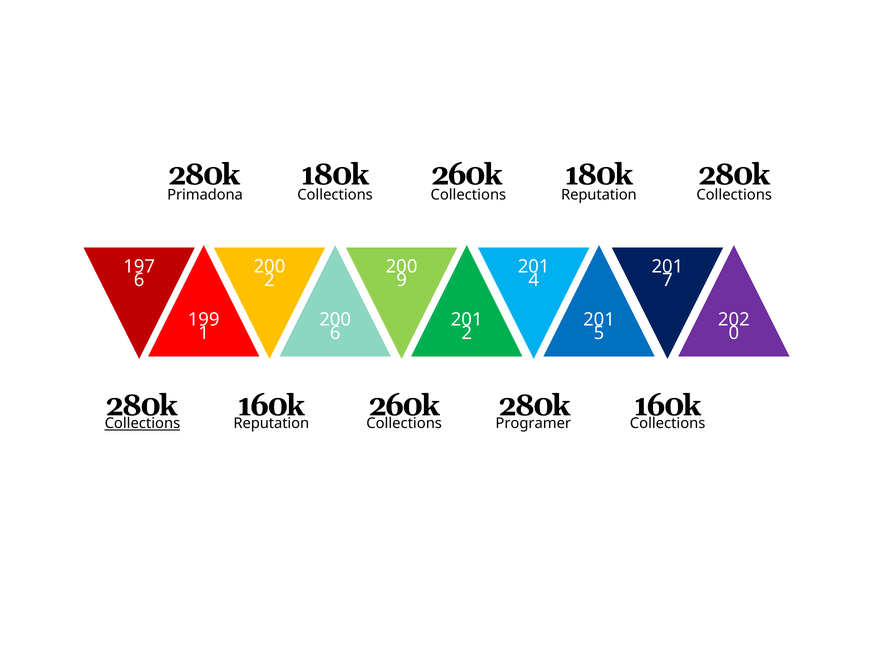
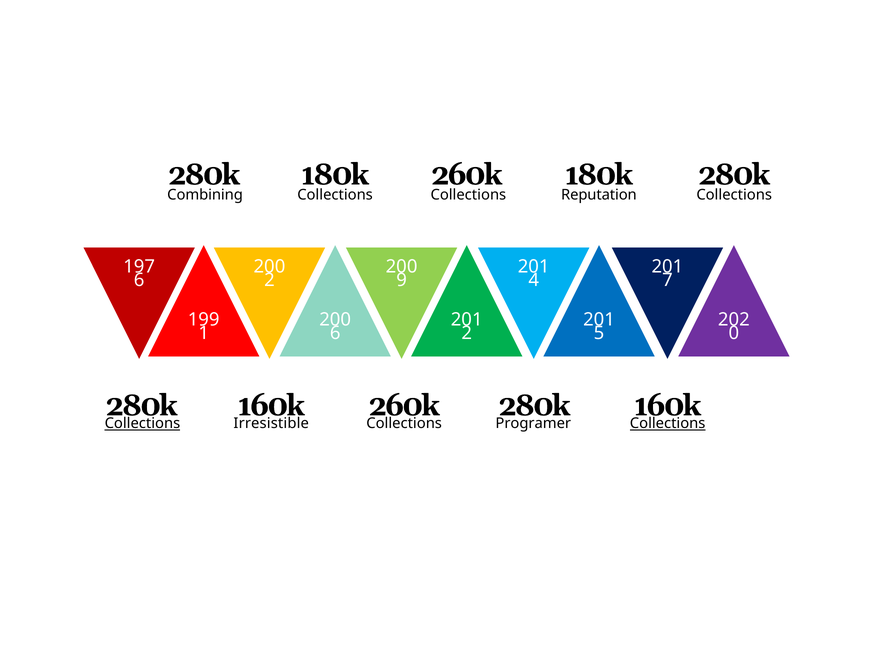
Primadona: Primadona -> Combining (205, 195)
Reputation: Reputation -> Irresistible (271, 423)
Collections underline: none -> present (668, 423)
